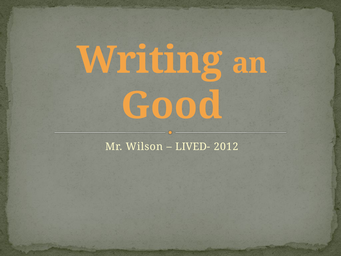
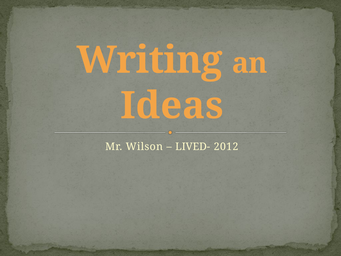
Good: Good -> Ideas (172, 106)
